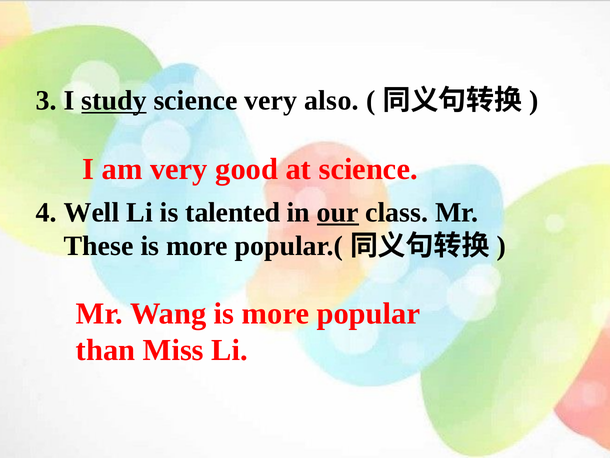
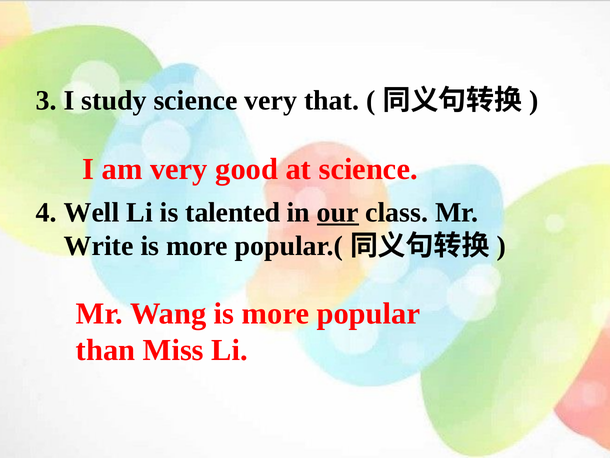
study underline: present -> none (114, 100)
also: also -> that (332, 100)
These: These -> Write (99, 246)
